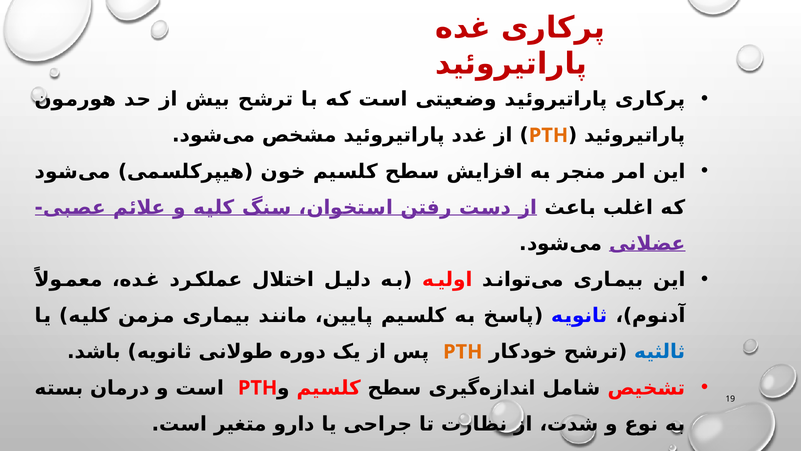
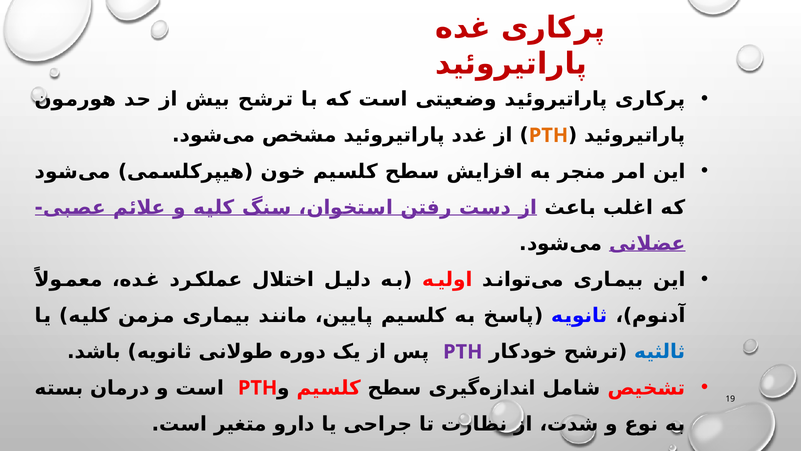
PTH colour: orange -> purple (463, 351)
